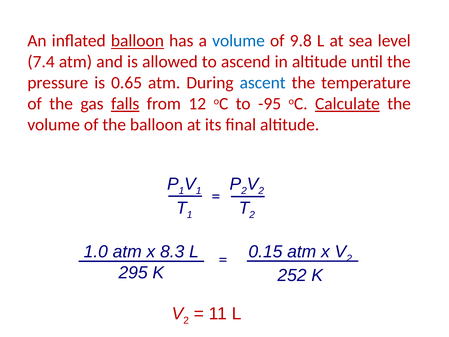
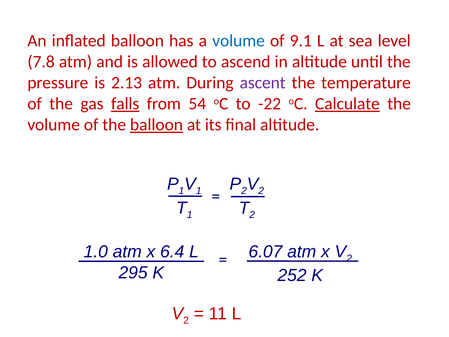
balloon underline: present -> none (137, 41)
9.8: 9.8 -> 9.1 (301, 41)
7.4: 7.4 -> 7.8 (41, 62)
0.65: 0.65 -> 2.13 (127, 83)
ascent colour: blue -> purple (263, 83)
12: 12 -> 54 (197, 104)
-95: -95 -> -22 (270, 104)
balloon underline: none -> present (156, 125)
8.3: 8.3 -> 6.4 (172, 251)
0.15: 0.15 -> 6.07 (265, 251)
